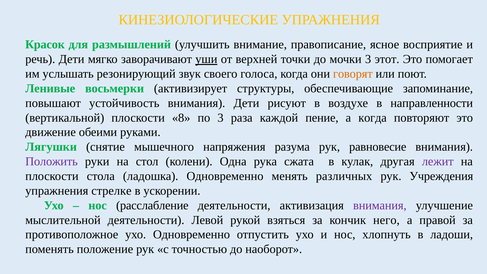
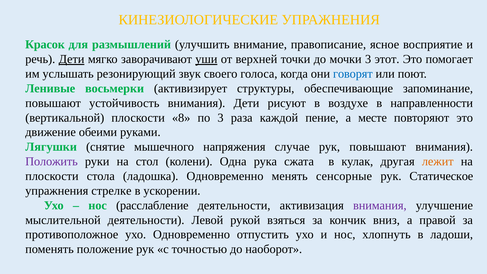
Дети underline: none -> present (72, 59)
говорят colour: orange -> blue (353, 74)
а когда: когда -> месте (373, 118)
разума: разума -> случае (292, 147)
рук равновесие: равновесие -> повышают (378, 147)
лежит colour: purple -> orange (438, 161)
различных: различных -> сенсорные (344, 176)
Учреждения: Учреждения -> Статическое (441, 176)
него: него -> вниз (386, 220)
